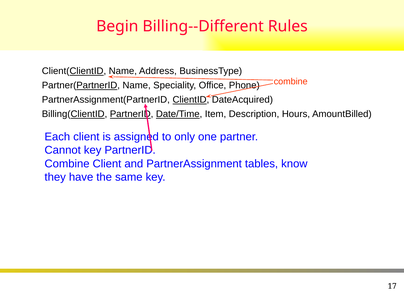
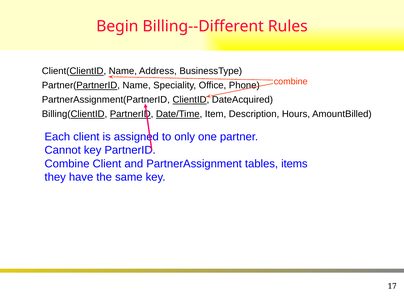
know: know -> items (294, 164)
